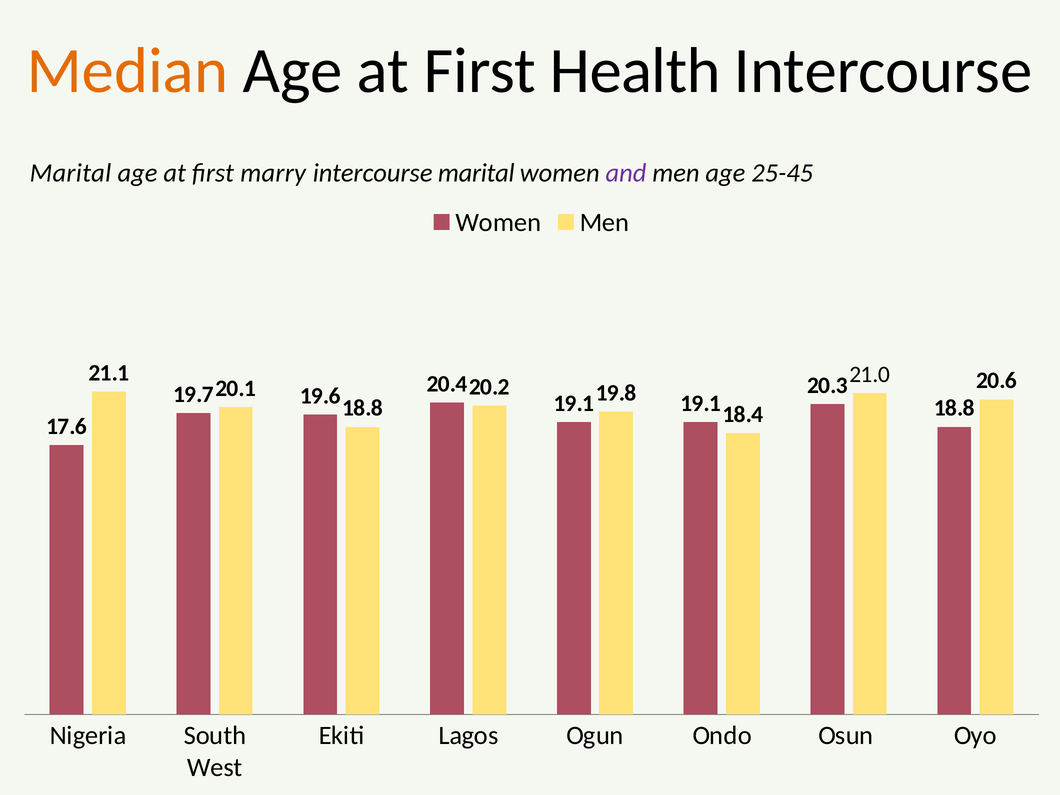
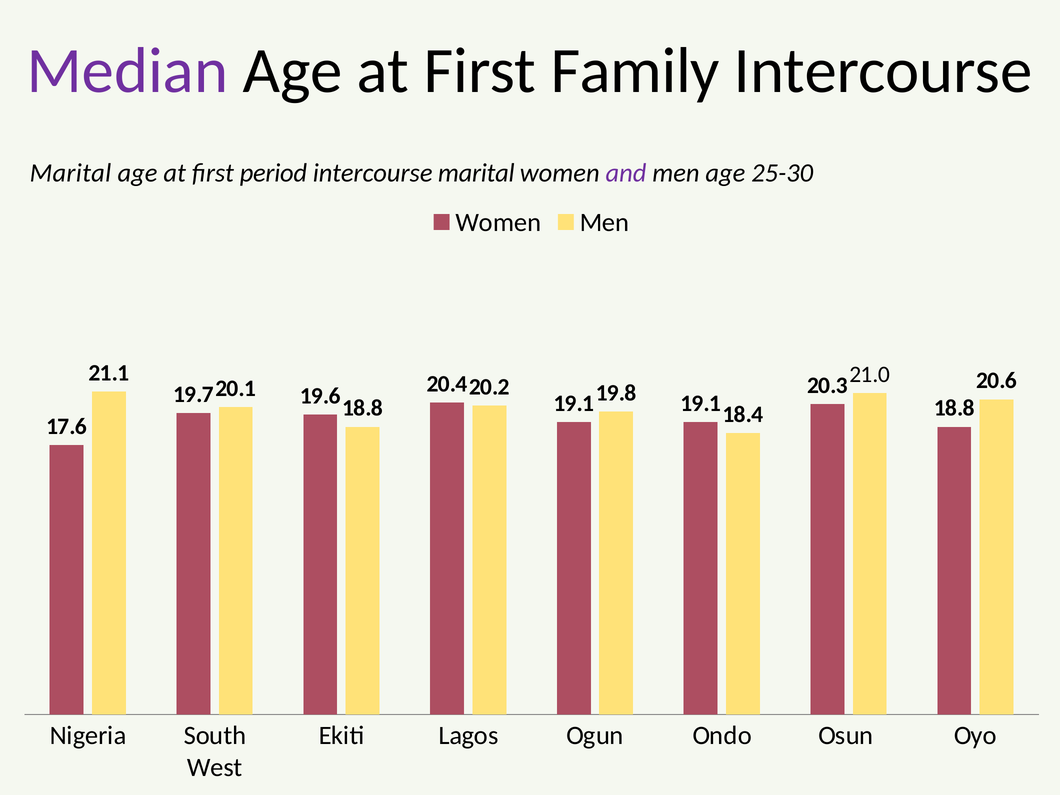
Median colour: orange -> purple (127, 71)
Health: Health -> Family (635, 71)
marry: marry -> period (273, 173)
25-45: 25-45 -> 25-30 (782, 173)
